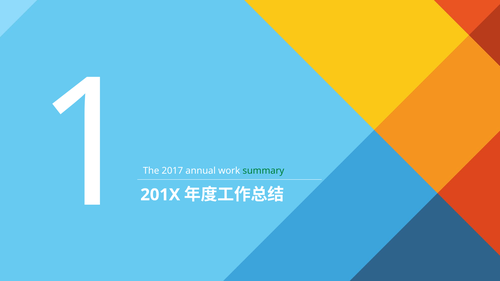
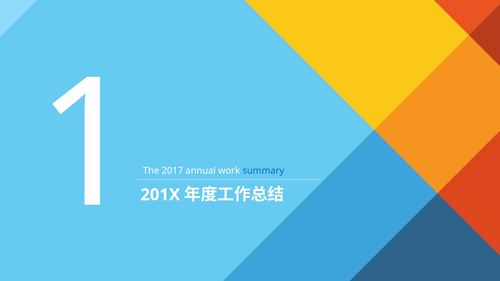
summary colour: green -> blue (263, 171)
